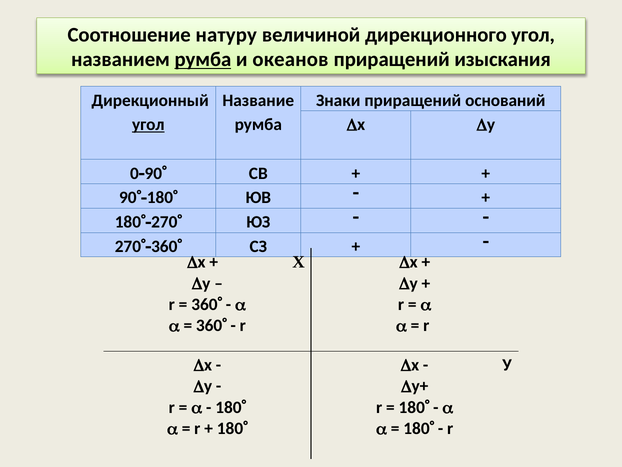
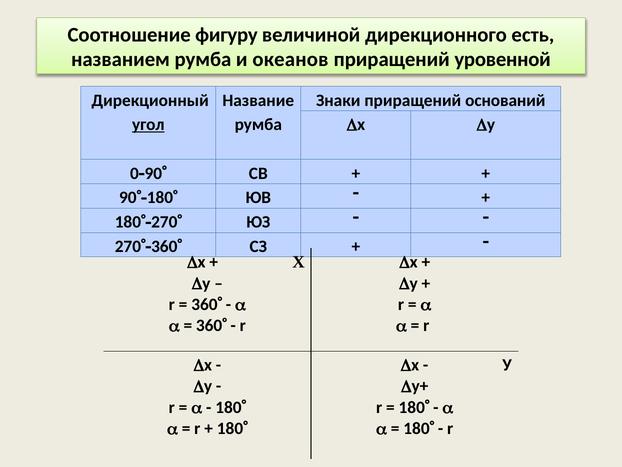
натуру: натуру -> фигуру (226, 35)
дирекционного угол: угол -> есть (533, 35)
румба underline: present -> none (203, 60)
изыскания: изыскания -> уровенной (503, 60)
